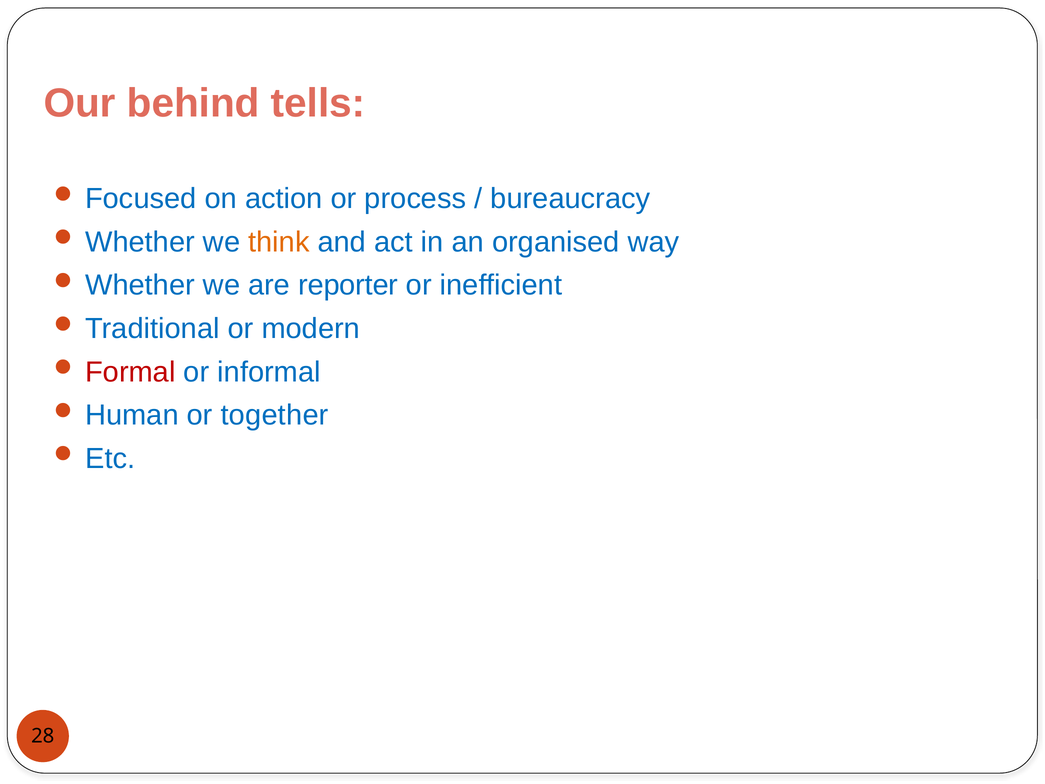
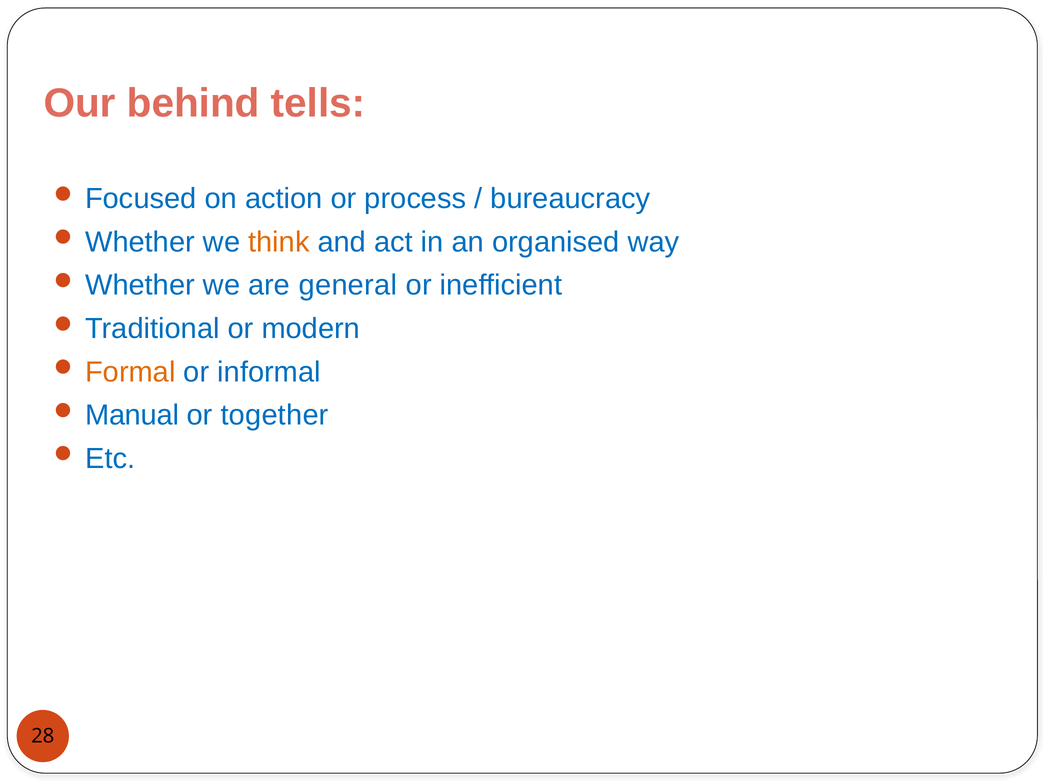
reporter: reporter -> general (348, 285)
Formal colour: red -> orange (130, 372)
Human: Human -> Manual (132, 415)
